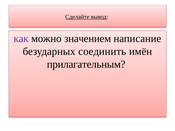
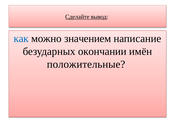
как colour: purple -> blue (21, 39)
соединить: соединить -> окончании (102, 52)
прилагательным: прилагательным -> положительные (86, 64)
